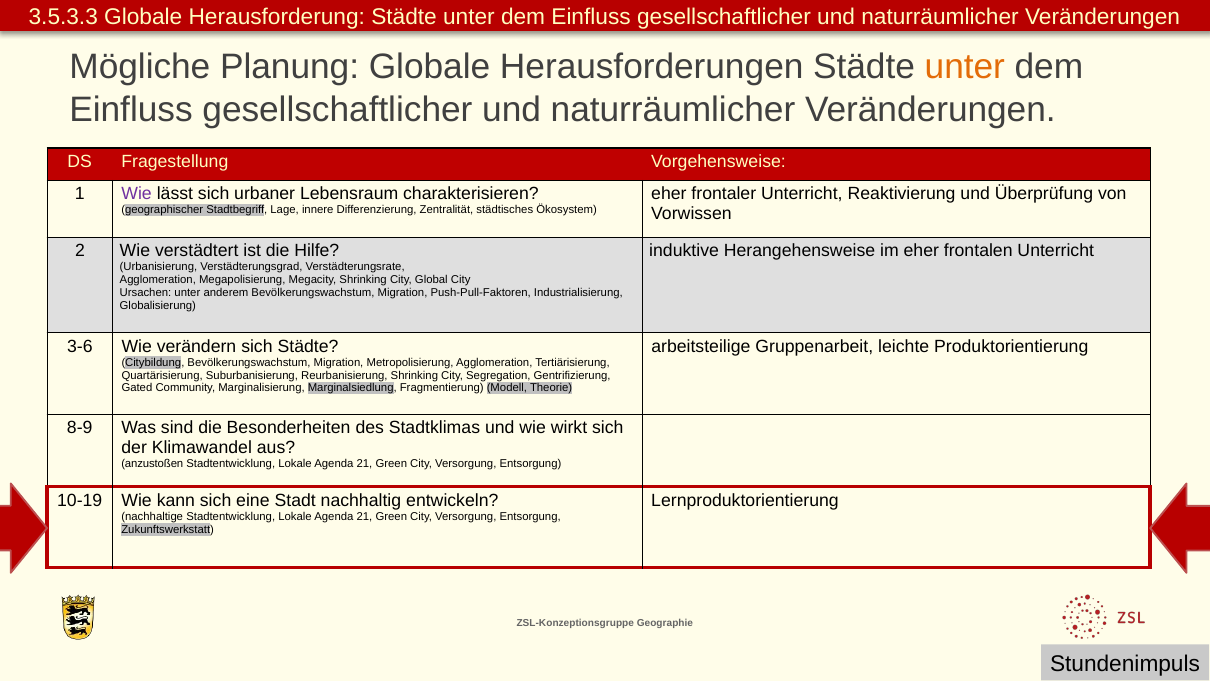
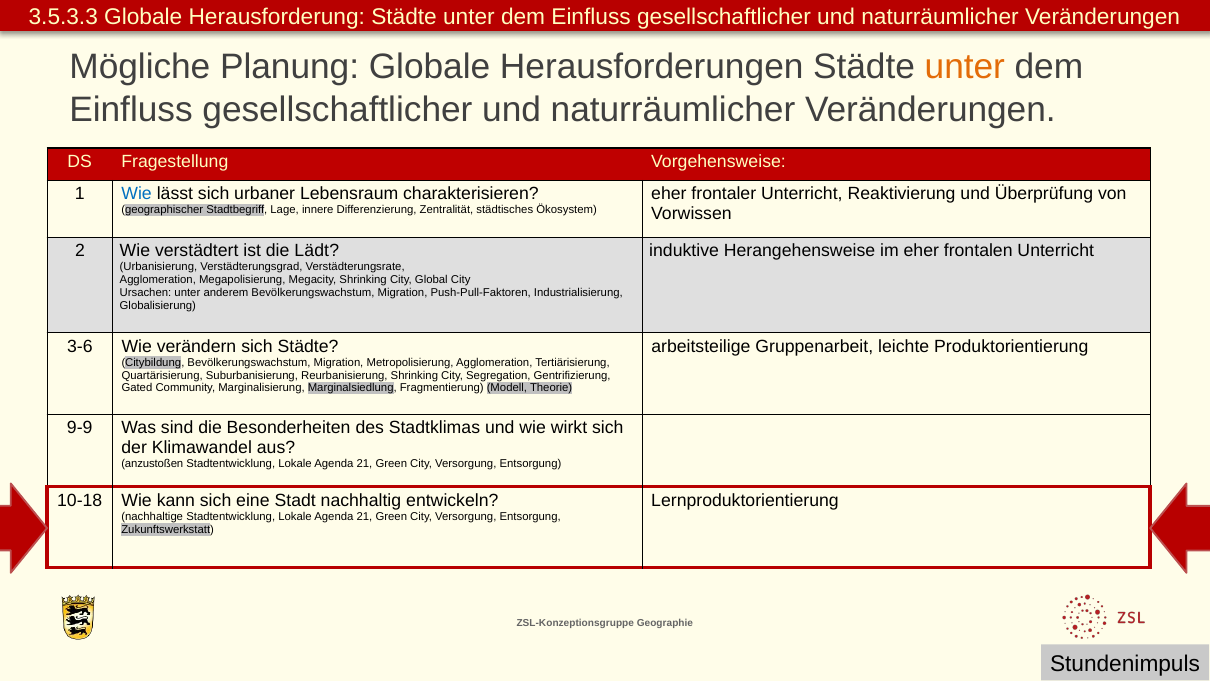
Wie colour: purple -> blue (137, 194)
Hilfe: Hilfe -> Lädt (317, 251)
8-9: 8-9 -> 9-9 (80, 428)
10-19: 10-19 -> 10-18 (80, 500)
